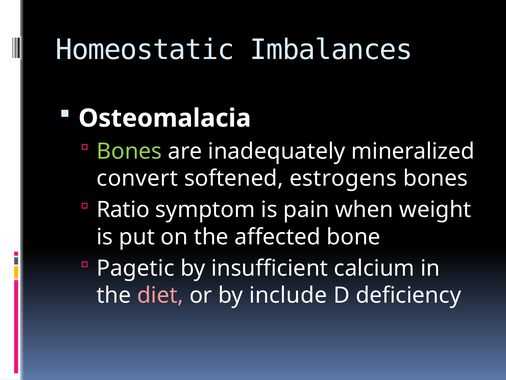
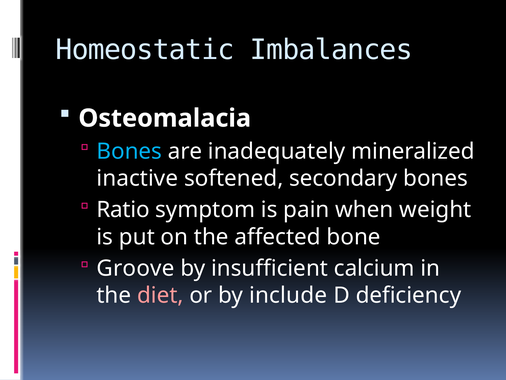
Bones colour: light green -> light blue (129, 151)
convert: convert -> inactive (137, 178)
estrogens: estrogens -> secondary (343, 178)
Pagetic: Pagetic -> Groove (135, 268)
